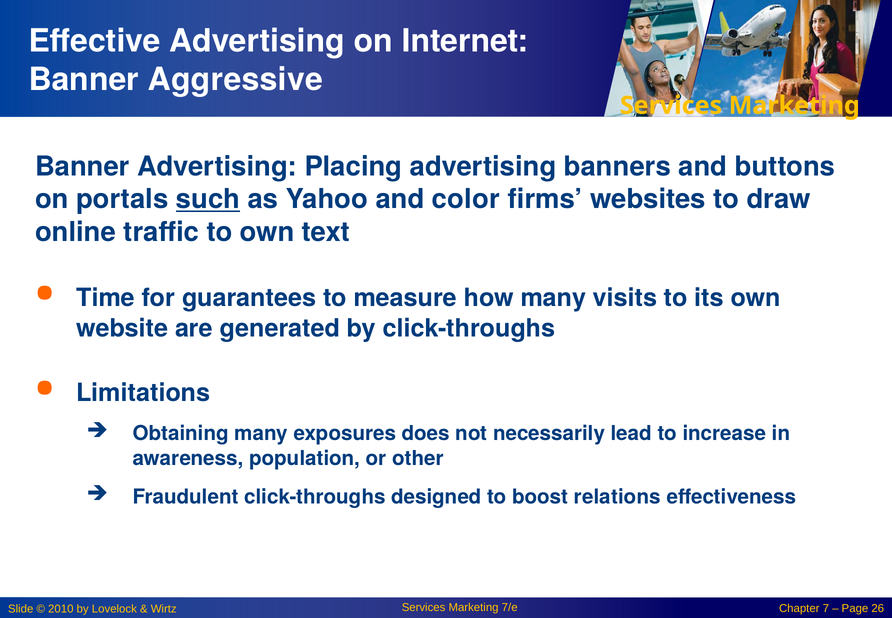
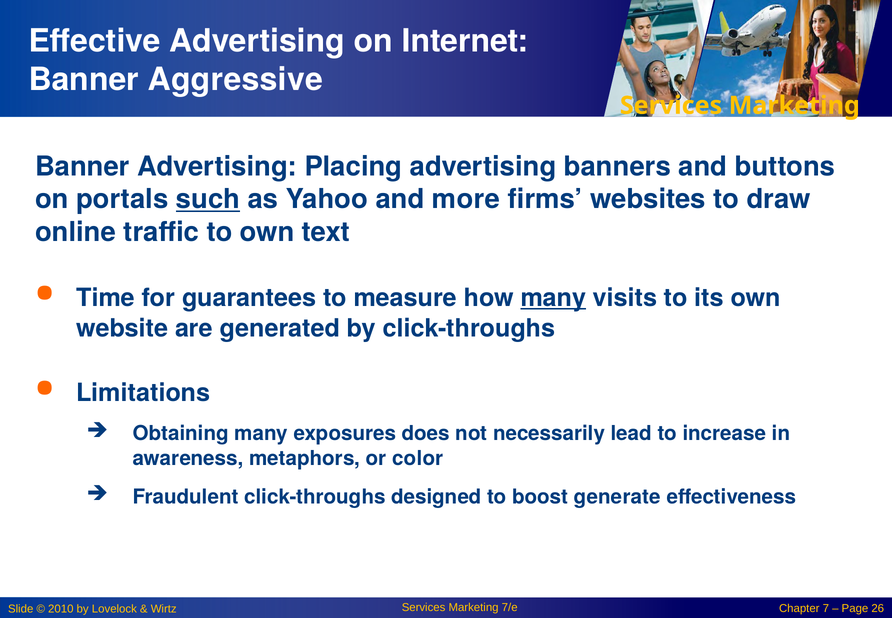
color: color -> more (466, 199)
many underline: none -> present (553, 298)
population: population -> metaphors (305, 458)
other: other -> color (418, 458)
relations: relations -> generate (617, 497)
